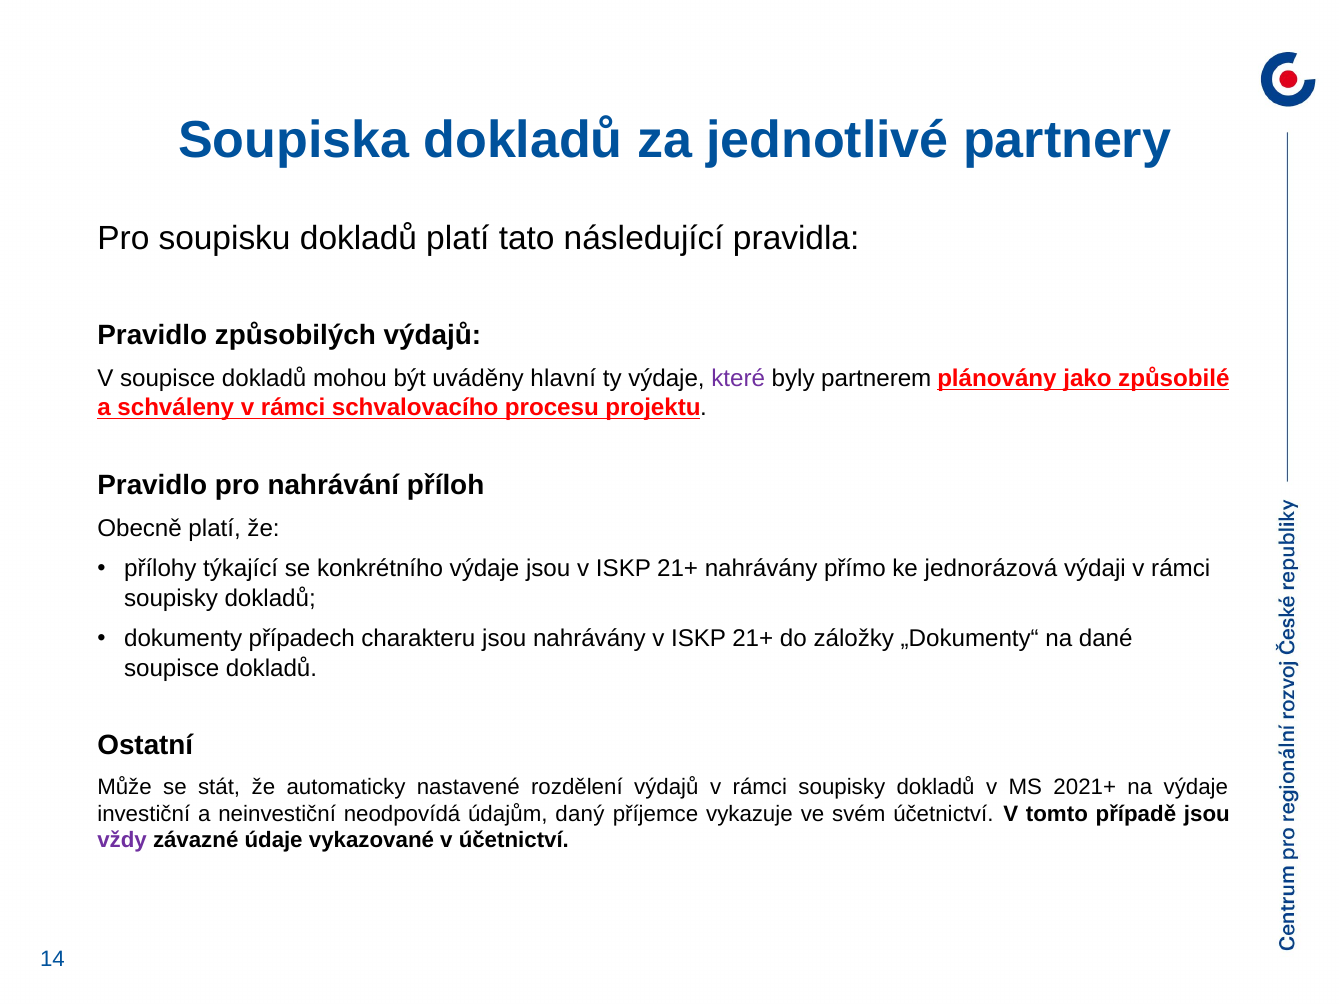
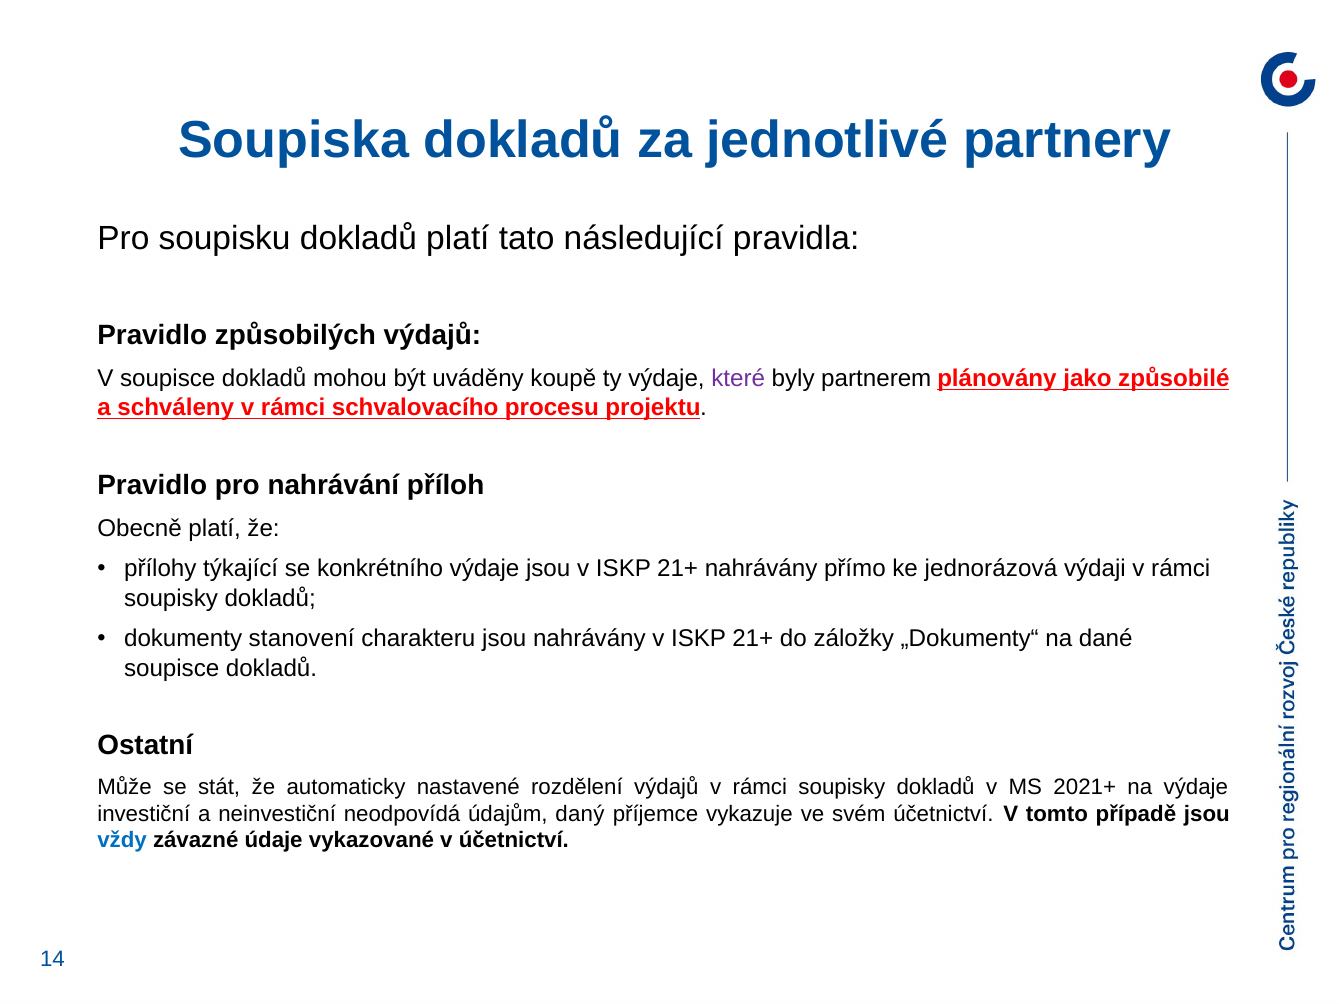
hlavní: hlavní -> koupě (563, 379)
případech: případech -> stanovení (302, 639)
vždy colour: purple -> blue (122, 841)
